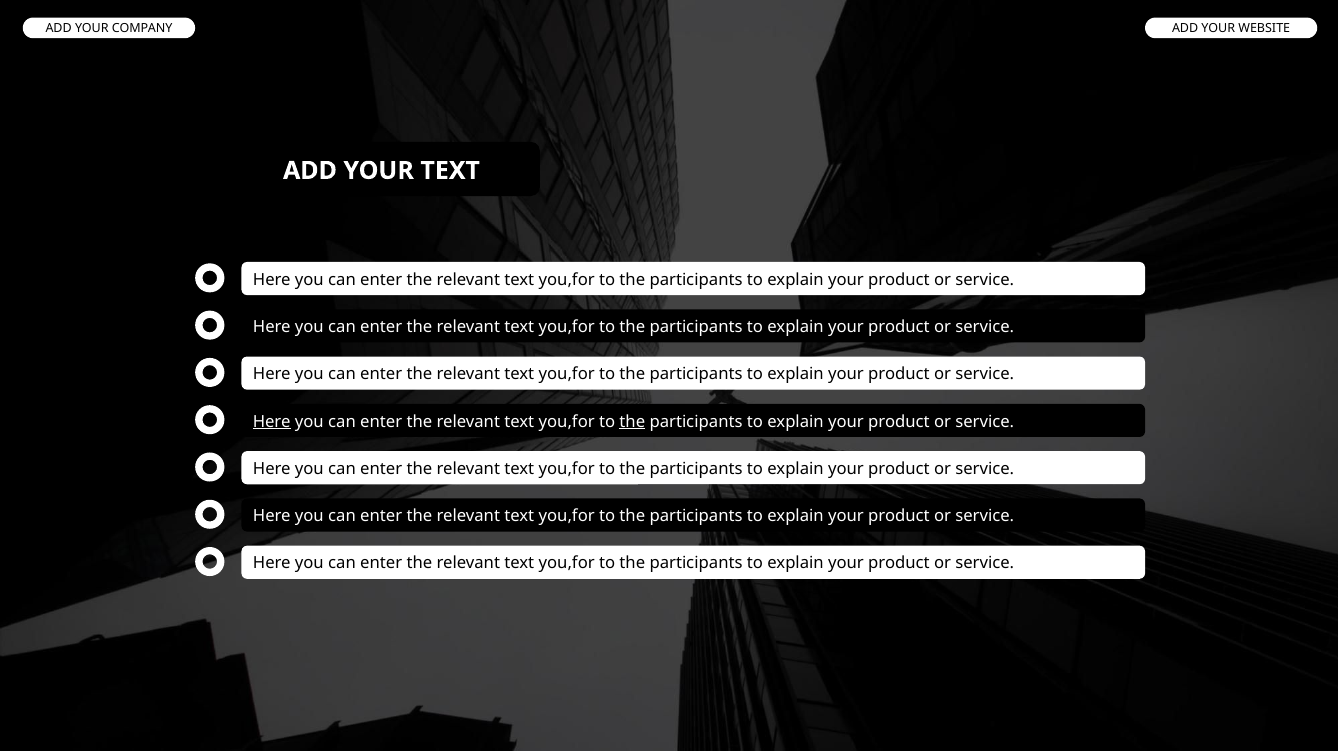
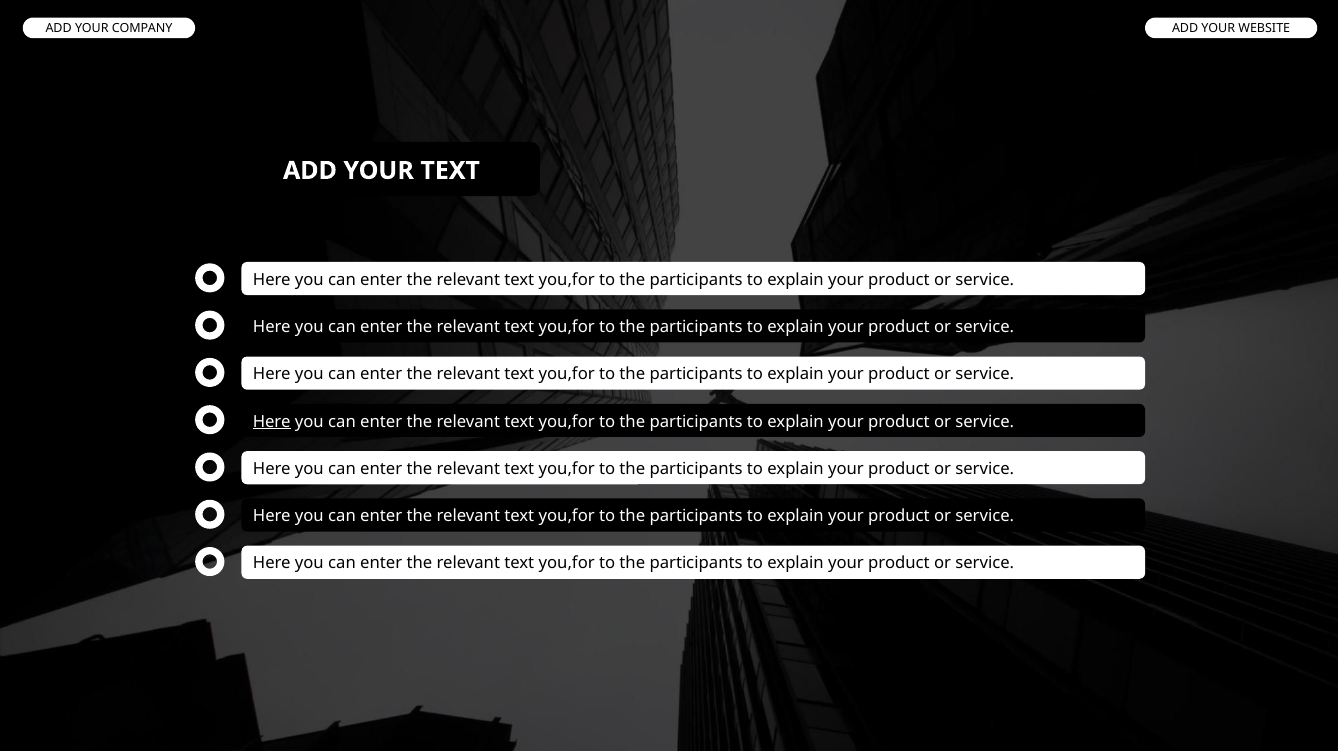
the underline: present -> none (632, 422)
